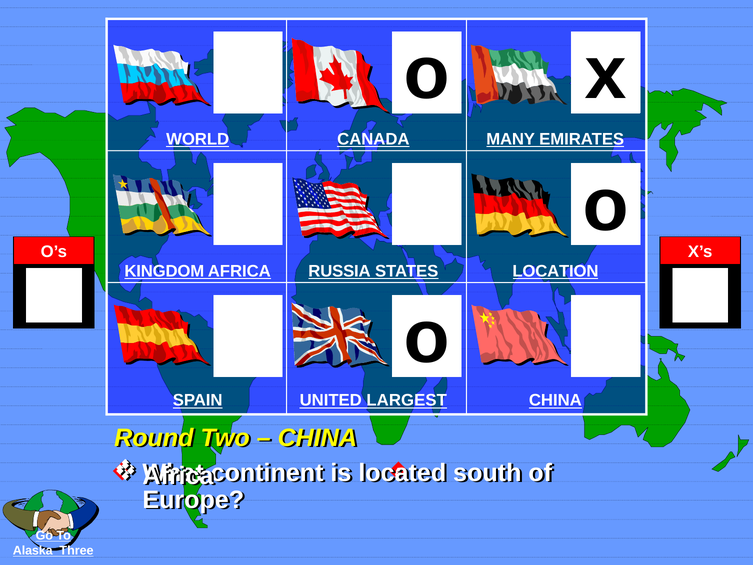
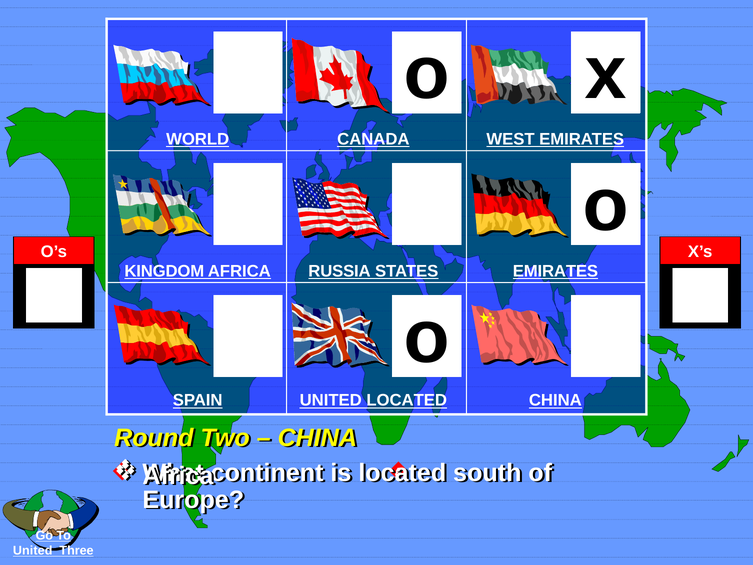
MANY: MANY -> WEST (511, 139)
STATES LOCATION: LOCATION -> EMIRATES (555, 271)
UNITED LARGEST: LARGEST -> LOCATED (407, 400)
Alaska: Alaska -> United (33, 551)
